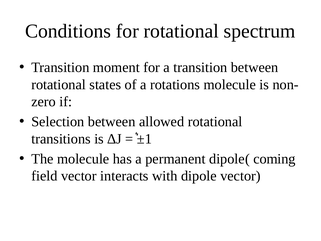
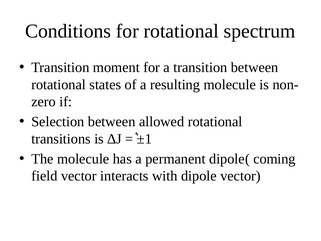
rotations: rotations -> resulting (175, 84)
